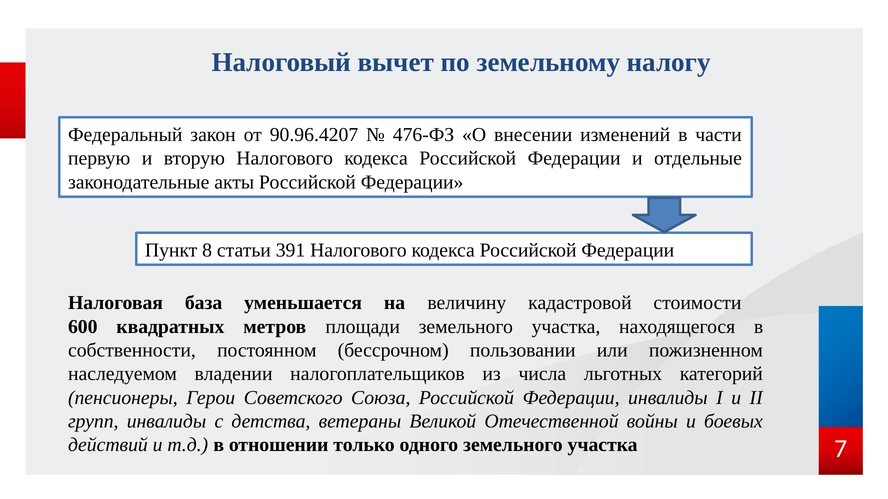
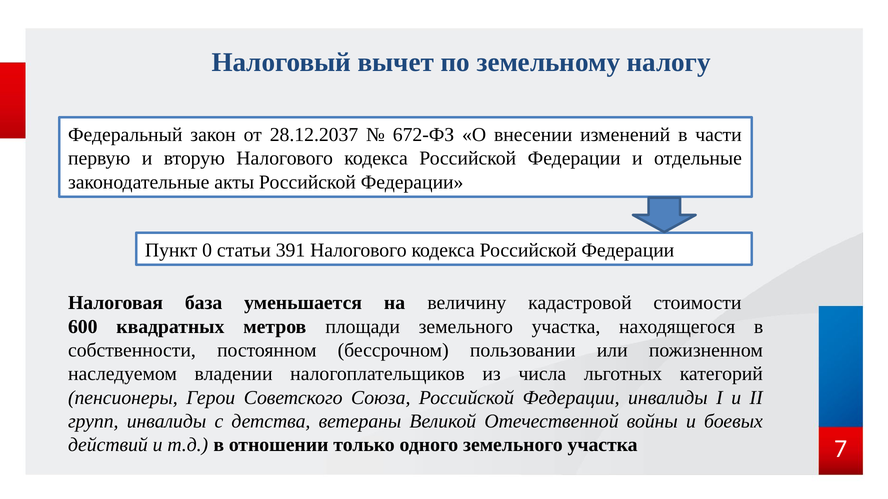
90.96.4207: 90.96.4207 -> 28.12.2037 (314, 135)
476-ФЗ: 476-ФЗ -> 672-ФЗ (424, 135)
8: 8 -> 0 (207, 250)
